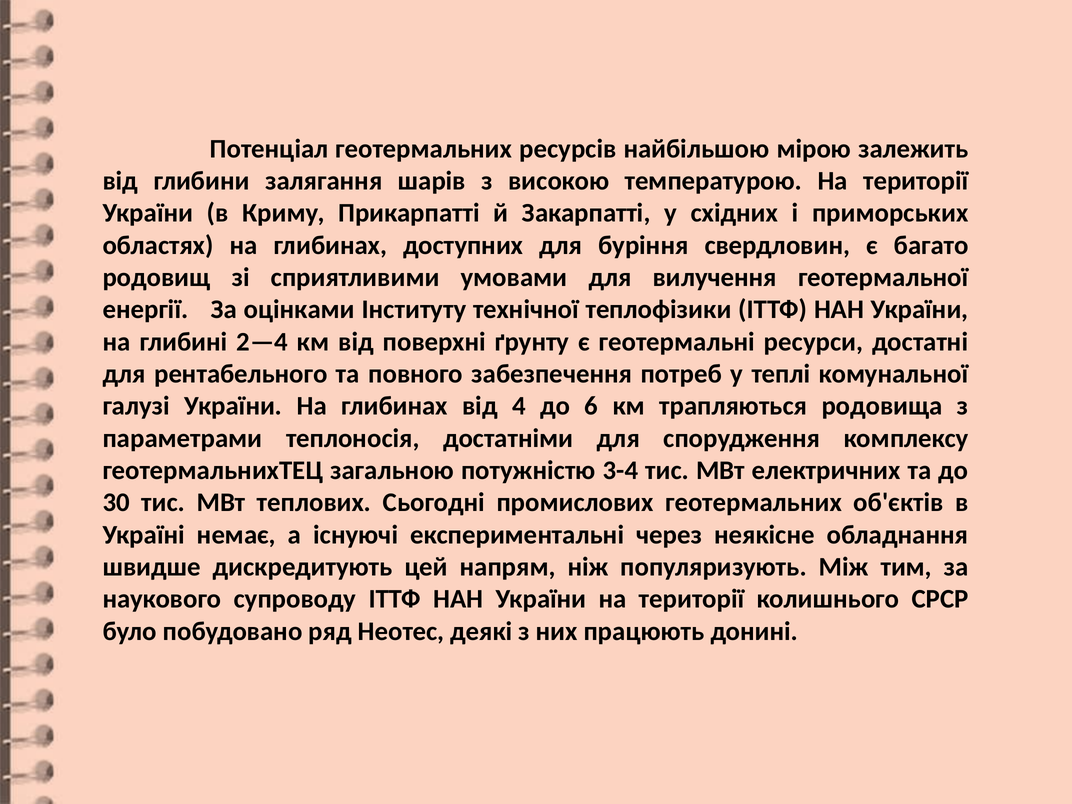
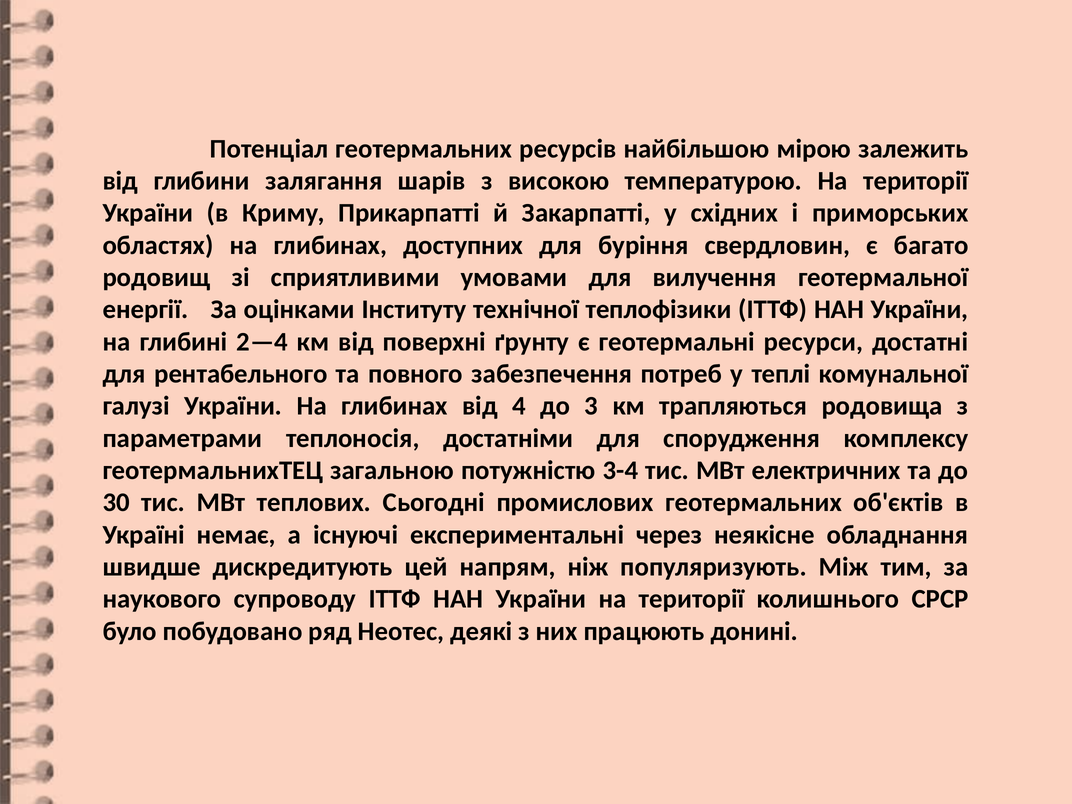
6: 6 -> 3 (591, 406)
